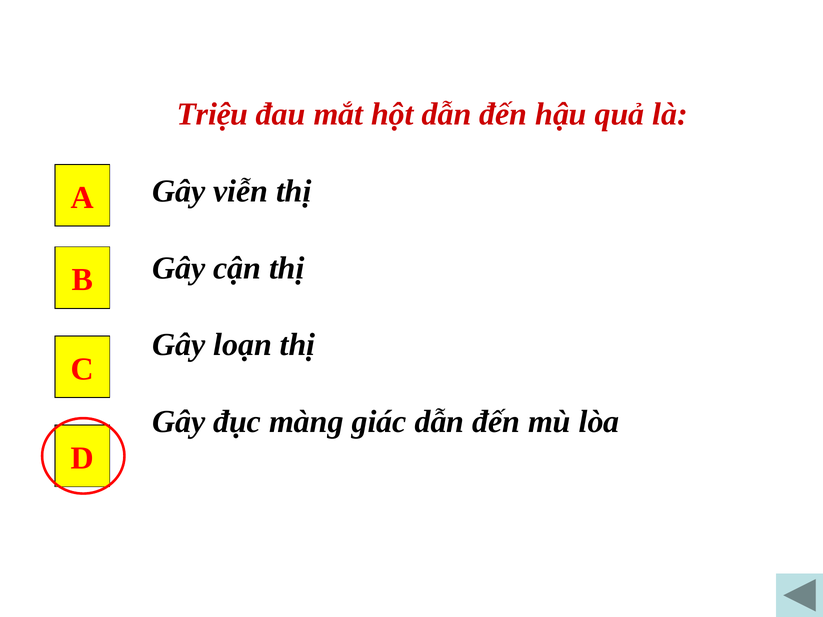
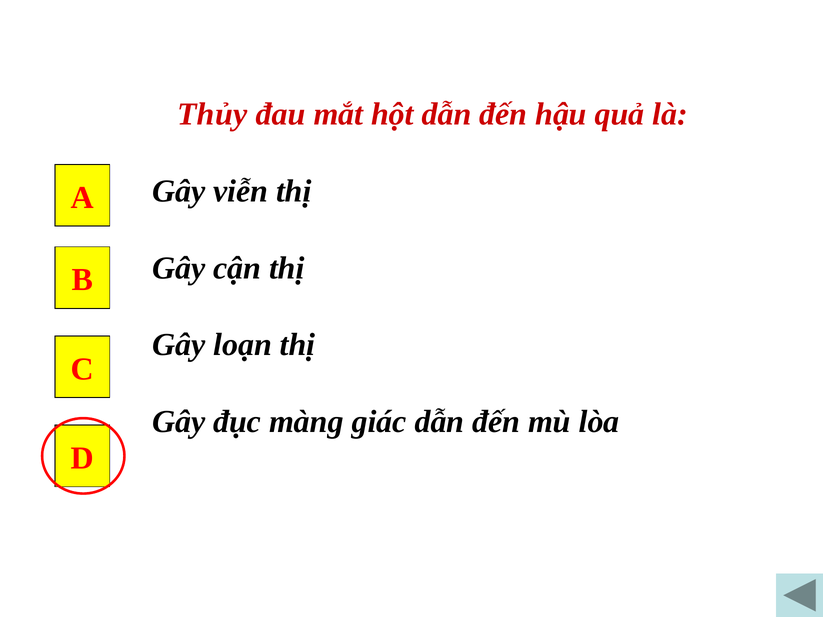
Triệu: Triệu -> Thủy (212, 114)
